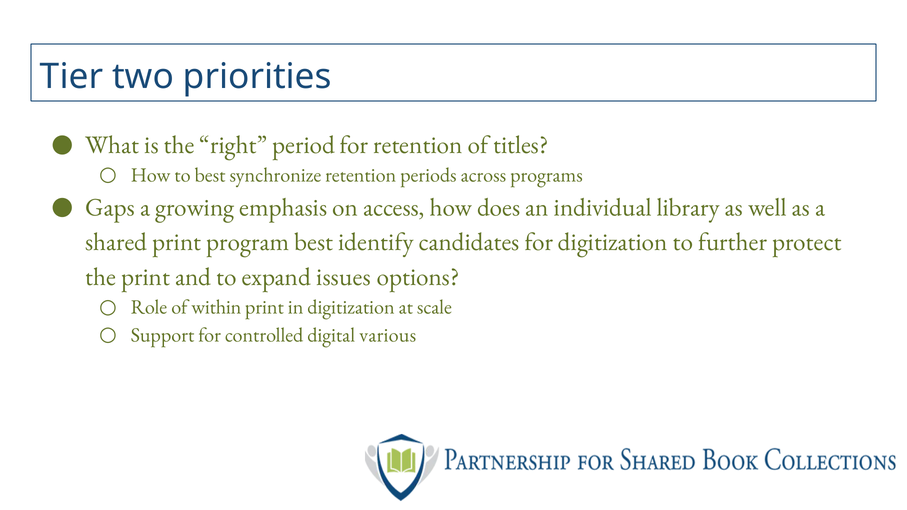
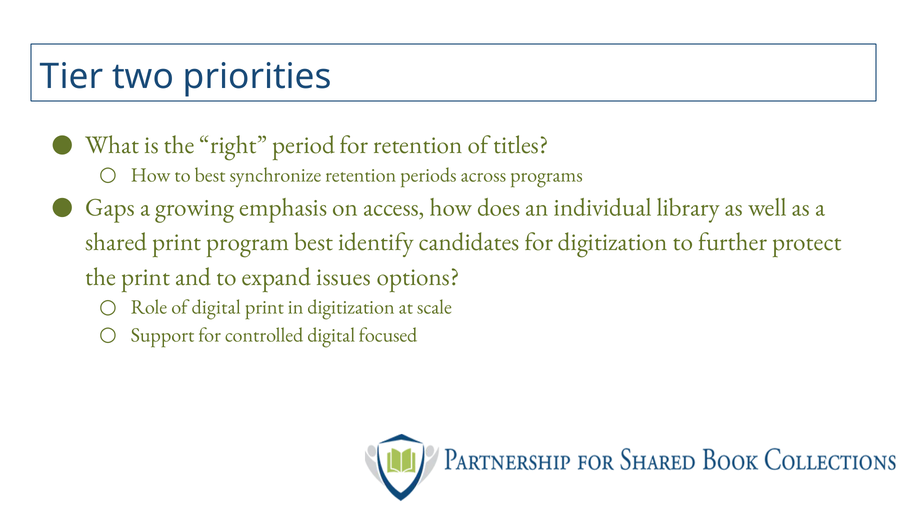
of within: within -> digital (216, 307)
various: various -> focused (388, 335)
